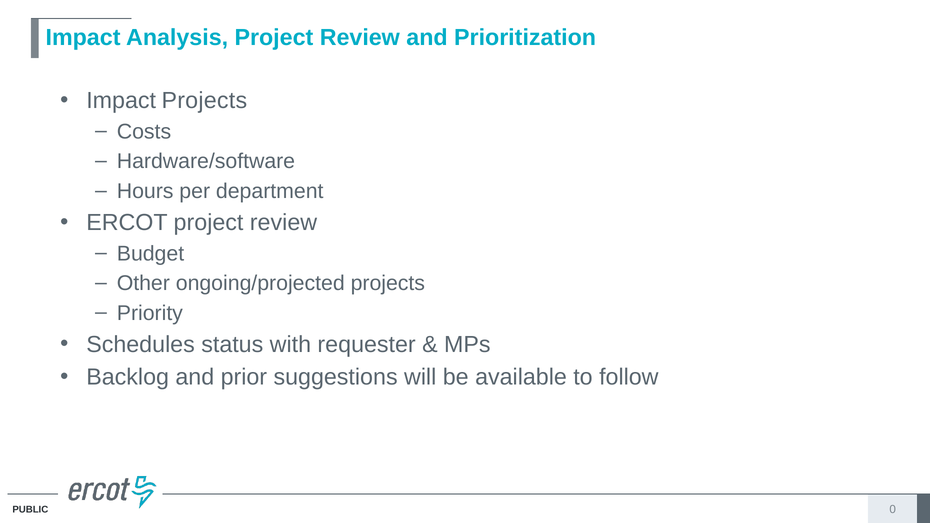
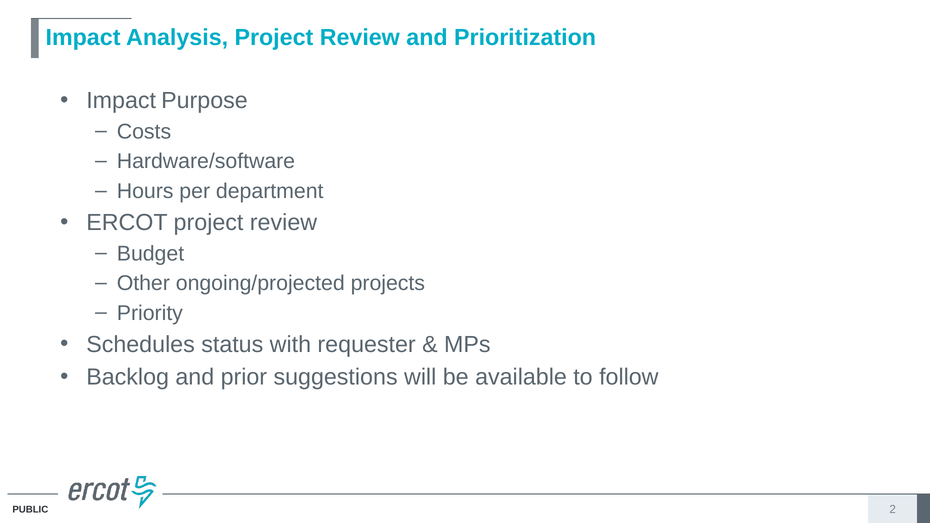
Impact Projects: Projects -> Purpose (204, 101)
0: 0 -> 2 (893, 510)
